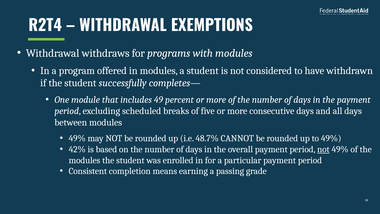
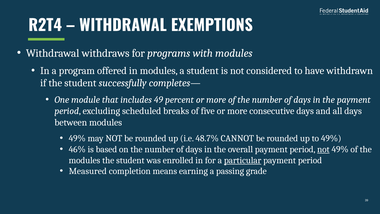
42%: 42% -> 46% (77, 149)
particular underline: none -> present (243, 160)
Consistent: Consistent -> Measured (88, 171)
